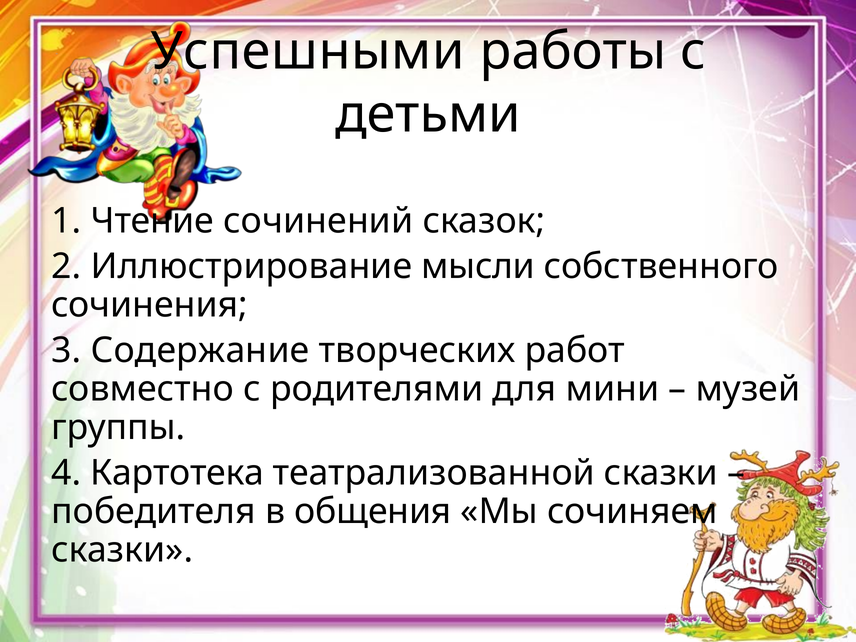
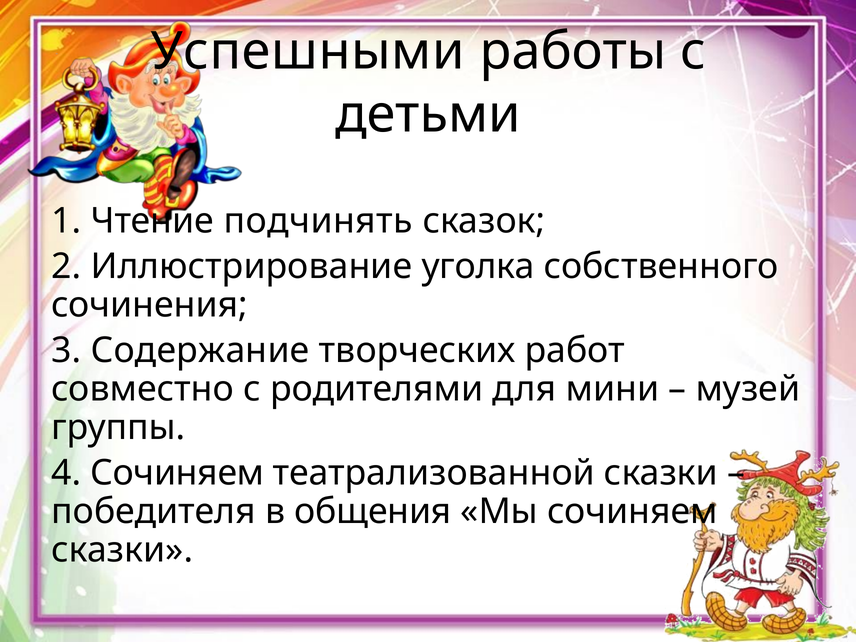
сочинений: сочинений -> подчинять (318, 221)
мысли: мысли -> уголка (478, 266)
4 Картотека: Картотека -> Сочиняем (177, 473)
